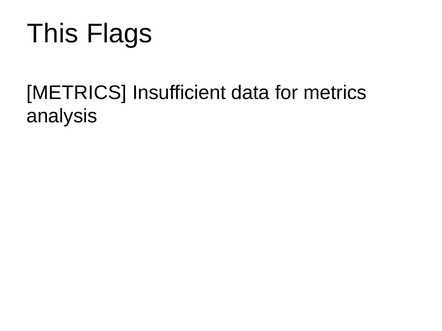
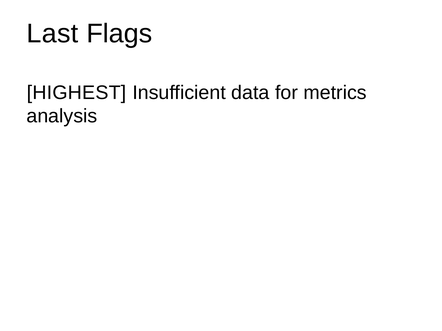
This: This -> Last (53, 34)
METRICS: METRICS -> HIGHEST (77, 93)
